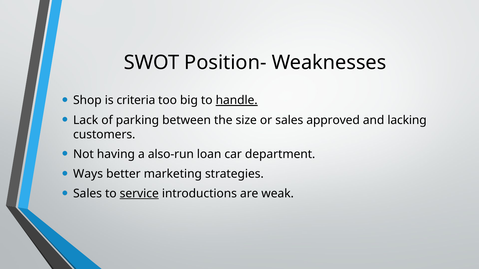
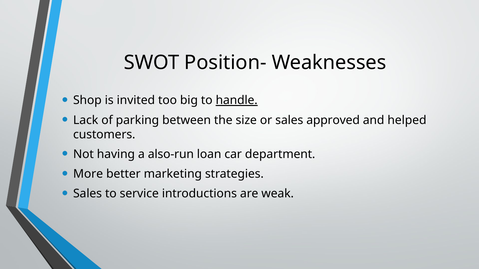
criteria: criteria -> invited (136, 101)
lacking: lacking -> helped (407, 120)
Ways: Ways -> More (88, 174)
service underline: present -> none (139, 194)
